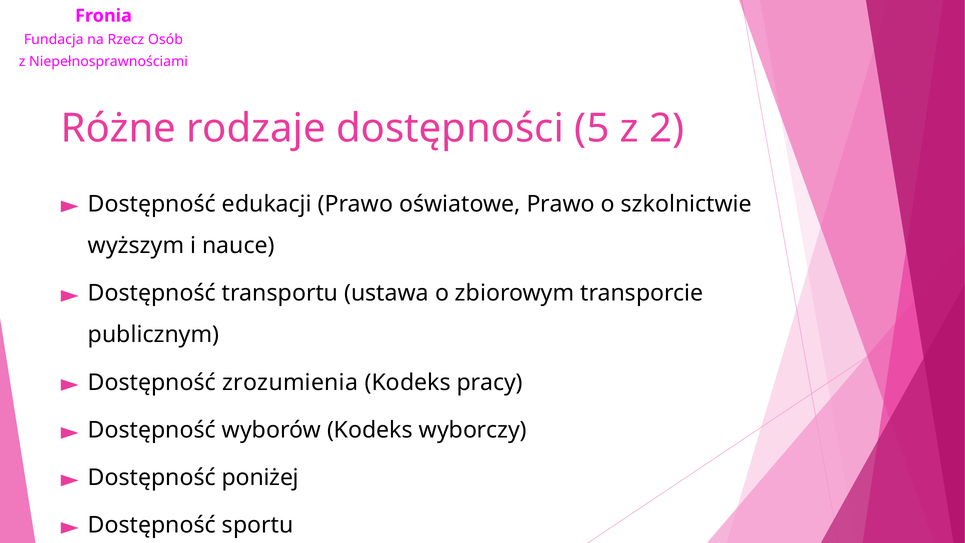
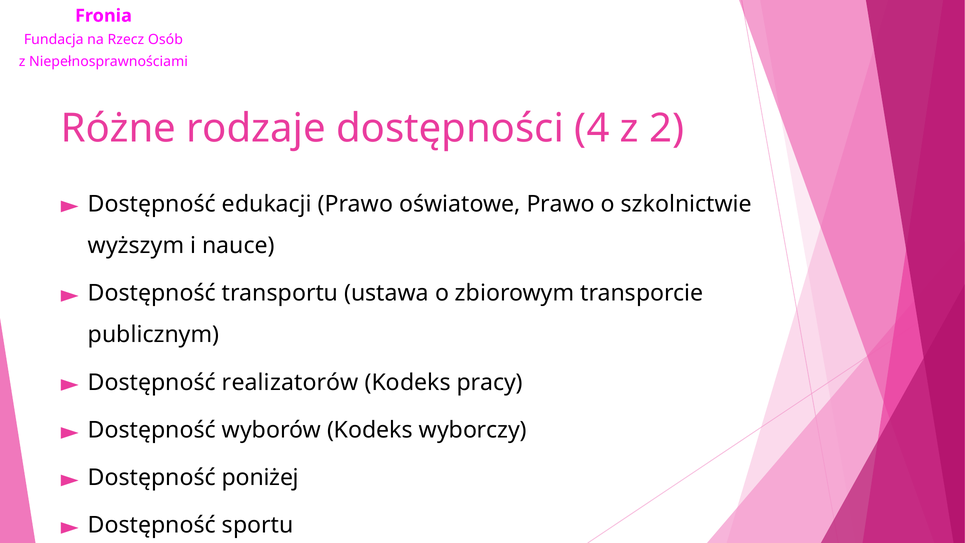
5: 5 -> 4 (592, 128)
zrozumienia: zrozumienia -> realizatorów (290, 382)
